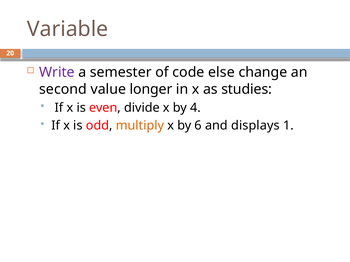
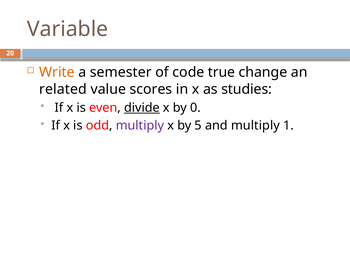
Write colour: purple -> orange (57, 72)
else: else -> true (222, 72)
second: second -> related (63, 89)
longer: longer -> scores (151, 89)
divide underline: none -> present (142, 108)
4: 4 -> 0 (195, 108)
multiply colour: orange -> purple (140, 126)
6: 6 -> 5 (198, 126)
and displays: displays -> multiply (255, 126)
